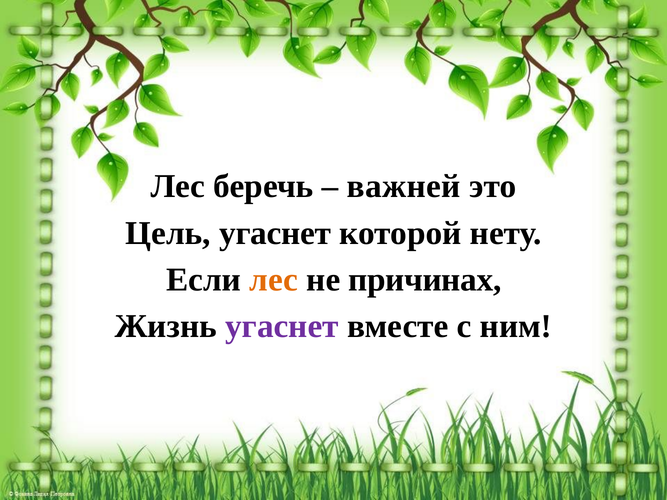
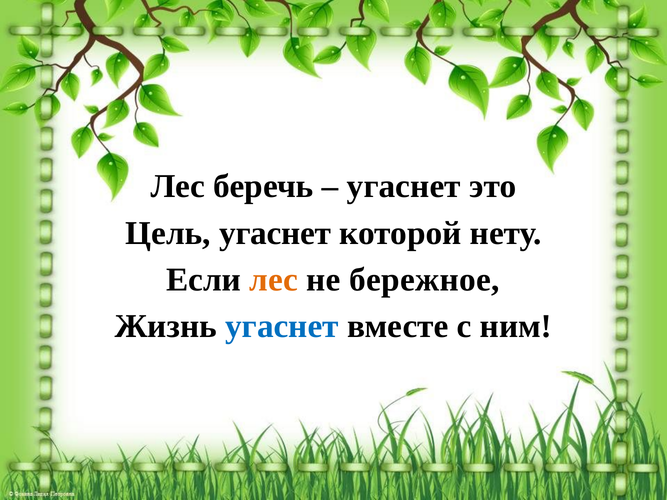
важней: важней -> угаснет (404, 186)
причинах: причинах -> бережное (424, 280)
угаснет colour: purple -> blue (282, 327)
